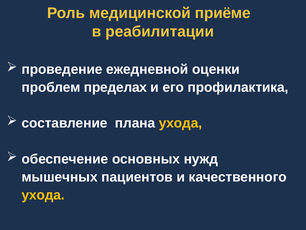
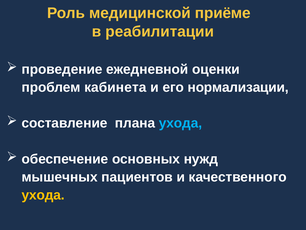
пределах: пределах -> кабинета (115, 87)
профилактика: профилактика -> нормализации (238, 87)
ухода colour: yellow -> light blue (181, 123)
